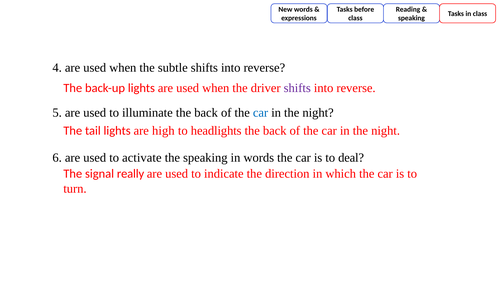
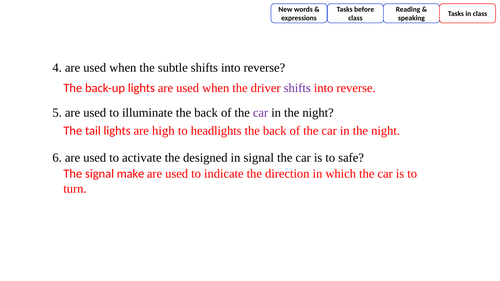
car colour: blue -> purple (261, 113)
the speaking: speaking -> designed (205, 158)
in words: words -> signal (259, 158)
deal: deal -> safe (351, 158)
really: really -> make (131, 174)
